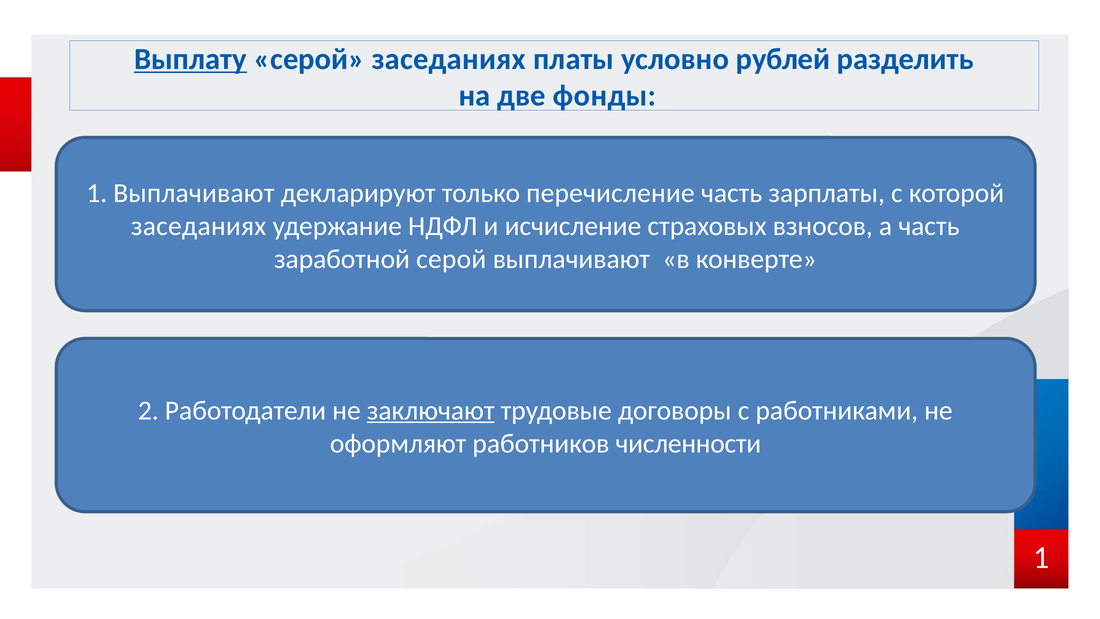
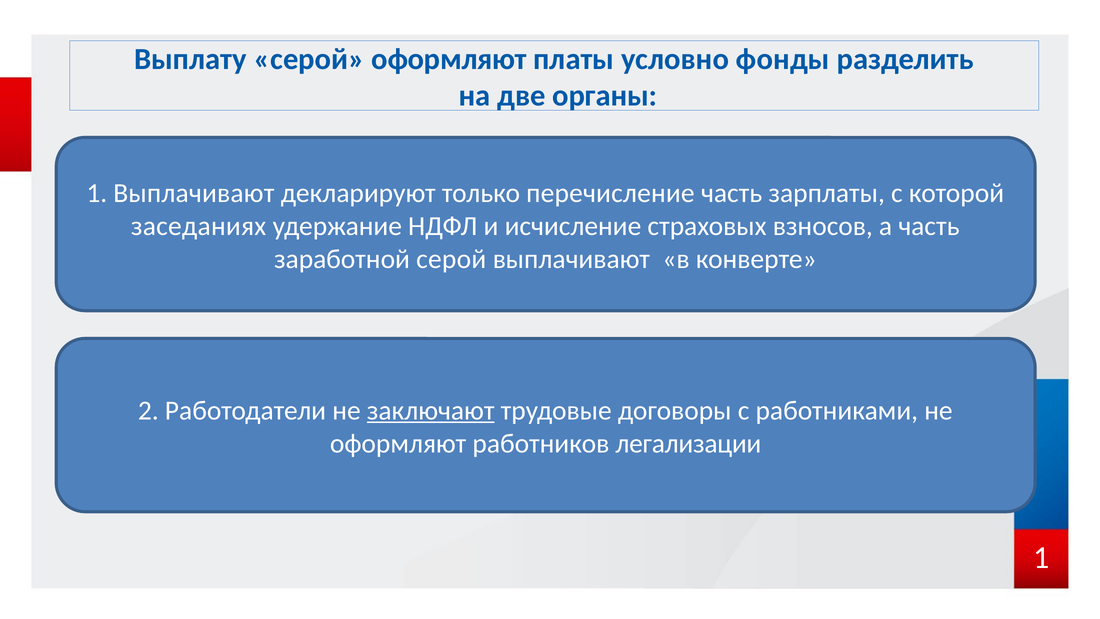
Выплату underline: present -> none (190, 59)
серой заседаниях: заседаниях -> оформляют (449, 59)
рублей: рублей -> фонды (783, 59)
фонды: фонды -> органы (605, 96)
численности: численности -> легализации (688, 443)
